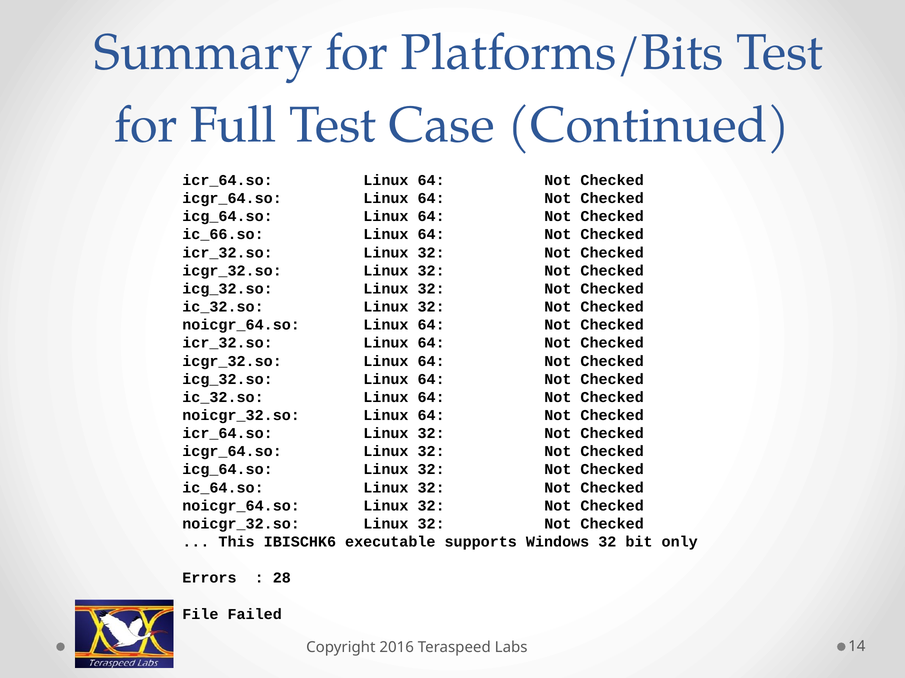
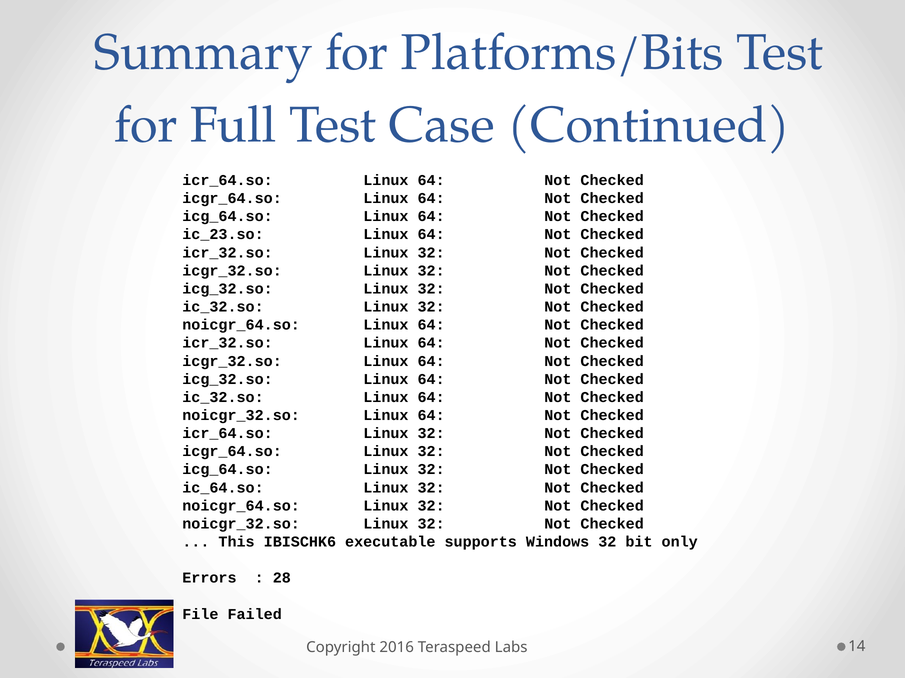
ic_66.so: ic_66.so -> ic_23.so (223, 235)
